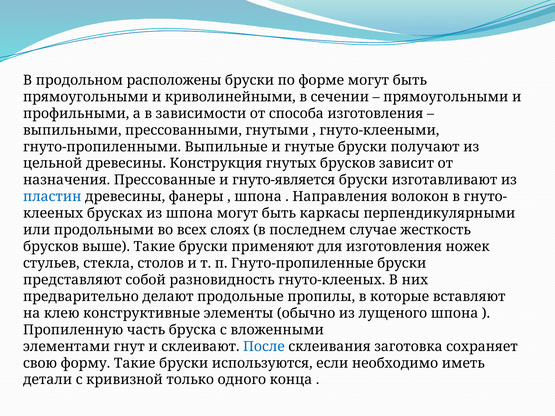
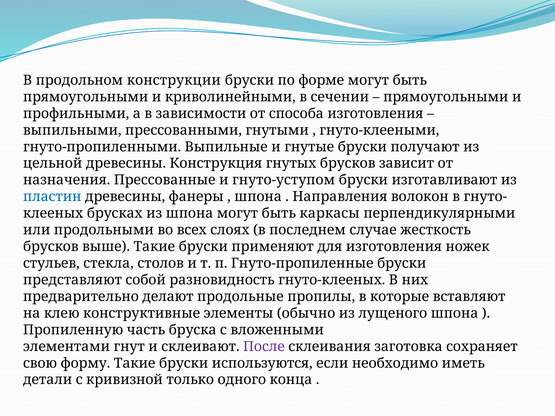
расположены: расположены -> конструкции (174, 80)
гнуто-является: гнуто-является -> гнуто-уступом (284, 180)
После colour: blue -> purple (264, 347)
